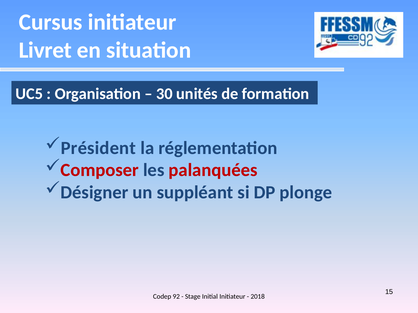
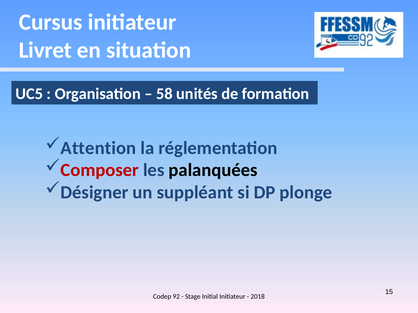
30: 30 -> 58 (164, 94)
Président: Président -> Attention (98, 148)
palanquées colour: red -> black (213, 170)
